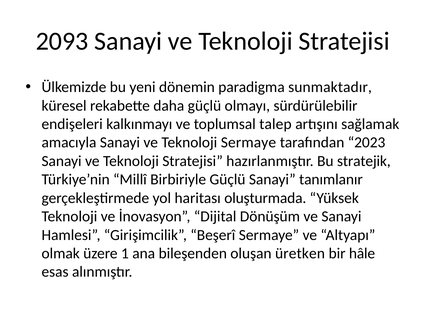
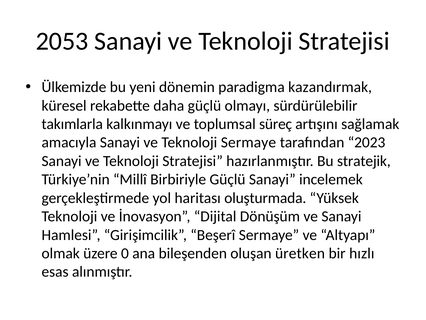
2093: 2093 -> 2053 (62, 41)
sunmaktadır: sunmaktadır -> kazandırmak (330, 87)
endişeleri: endişeleri -> takımlarla (72, 124)
talep: talep -> süreç (276, 124)
tanımlanır: tanımlanır -> incelemek (331, 179)
1: 1 -> 0 (125, 253)
hâle: hâle -> hızlı (362, 253)
